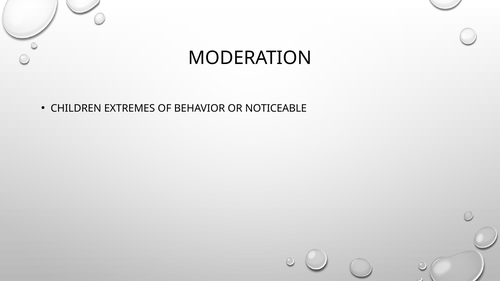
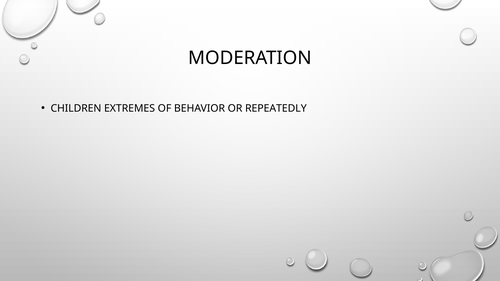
NOTICEABLE: NOTICEABLE -> REPEATEDLY (276, 108)
